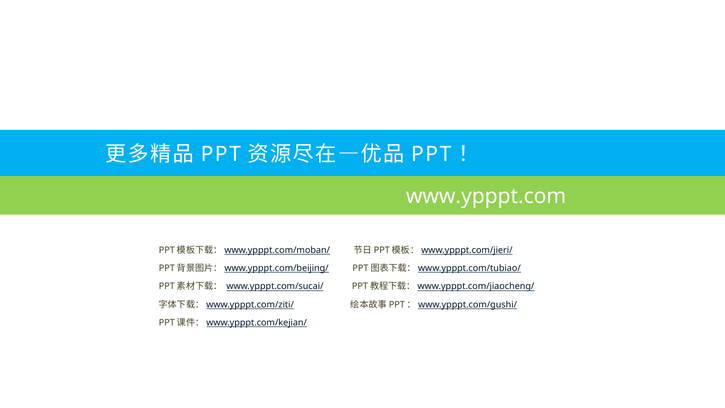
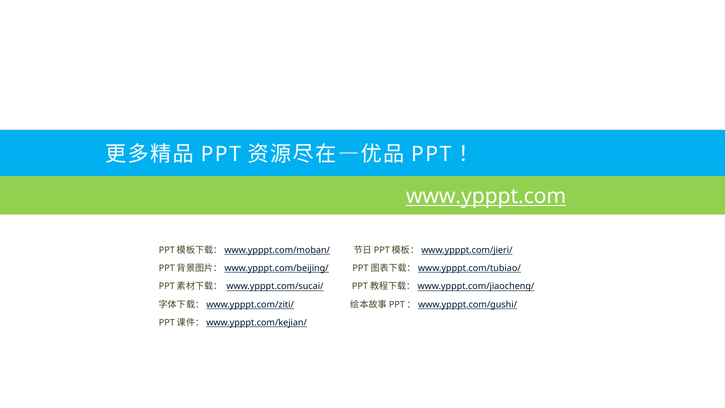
www.ypppt.com underline: none -> present (486, 196)
